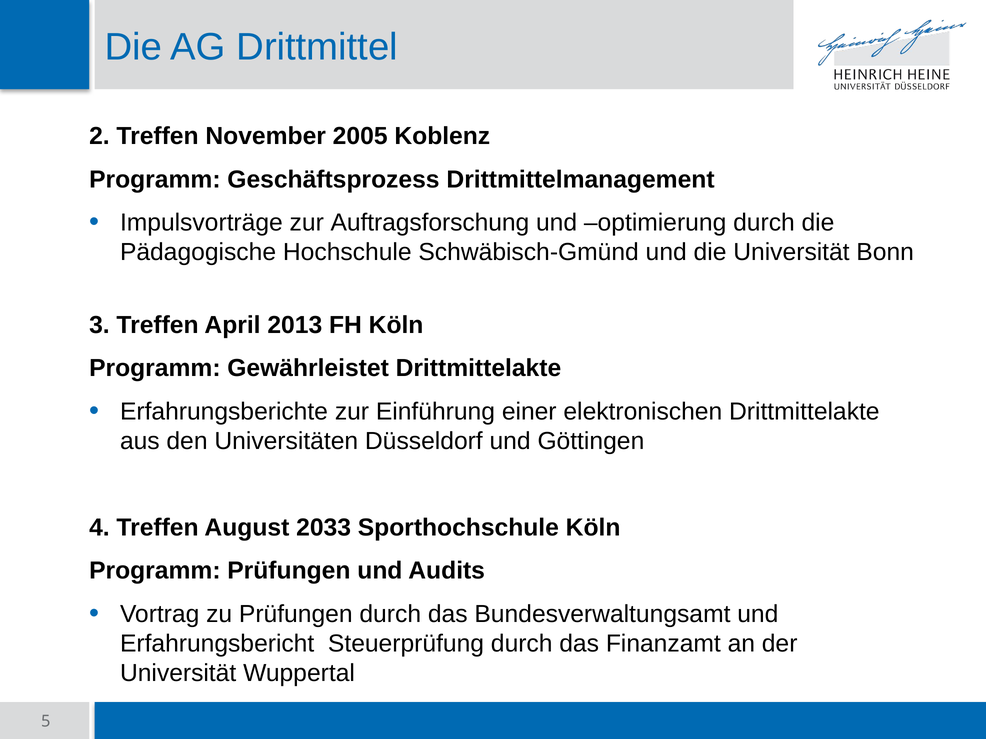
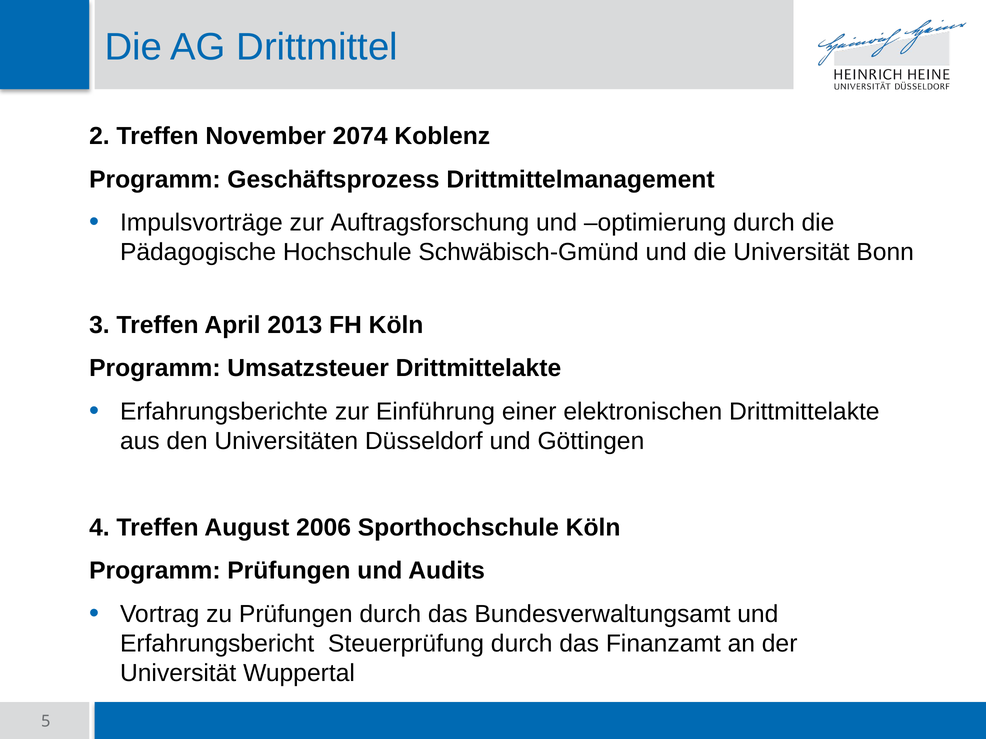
2005: 2005 -> 2074 (360, 136)
Gewährleistet: Gewährleistet -> Umsatzsteuer (308, 369)
2033: 2033 -> 2006 (324, 528)
